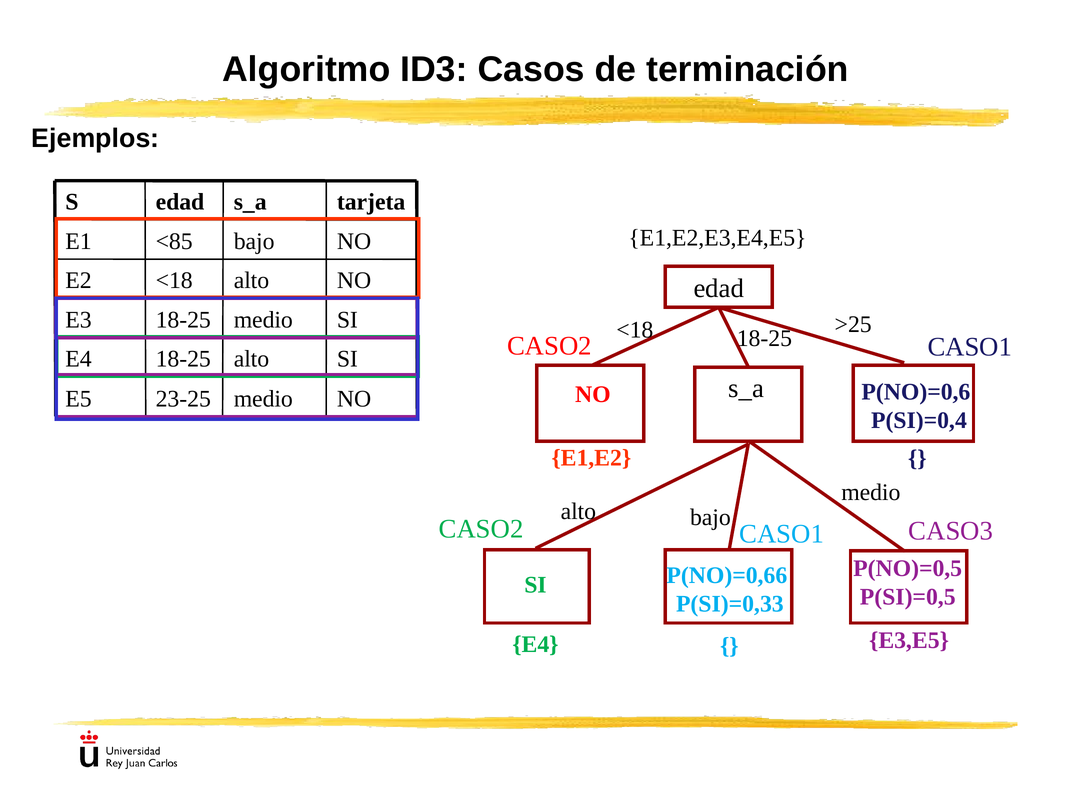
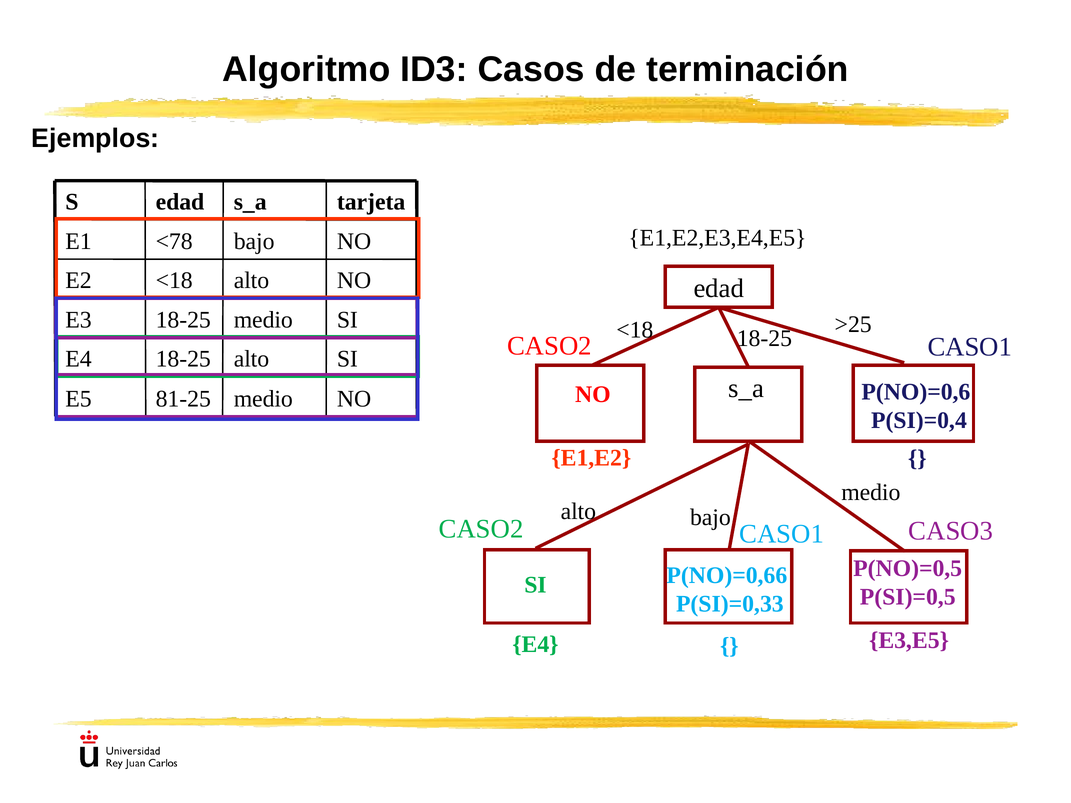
<85: <85 -> <78 (174, 241)
23-25: 23-25 -> 81-25 (183, 399)
